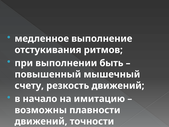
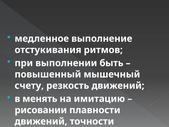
начало: начало -> менять (40, 99)
возможны: возможны -> рисовании (41, 110)
